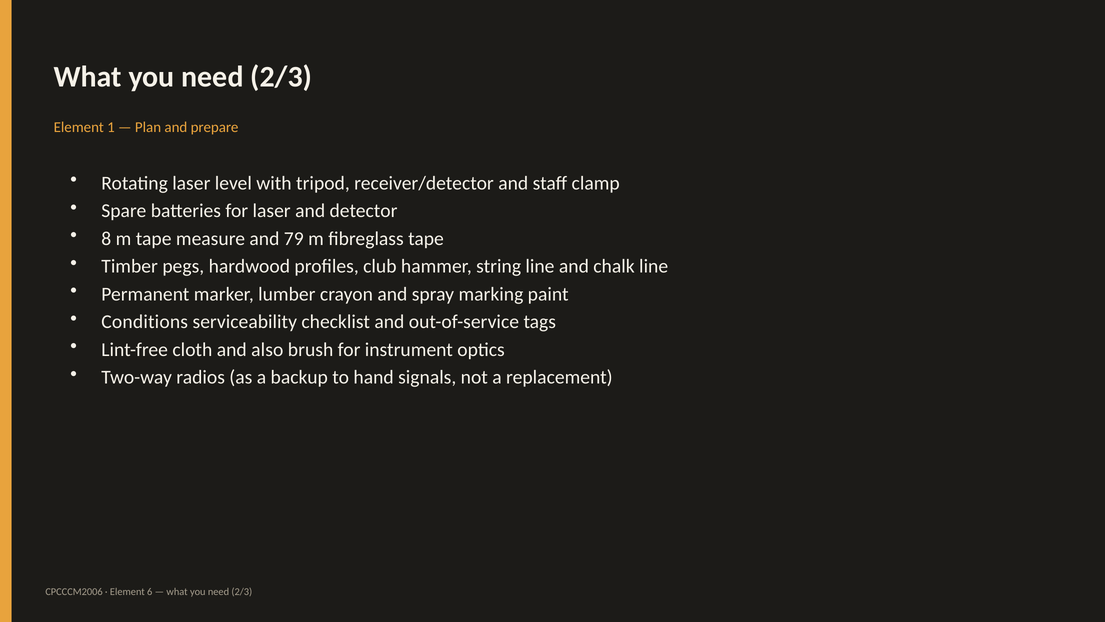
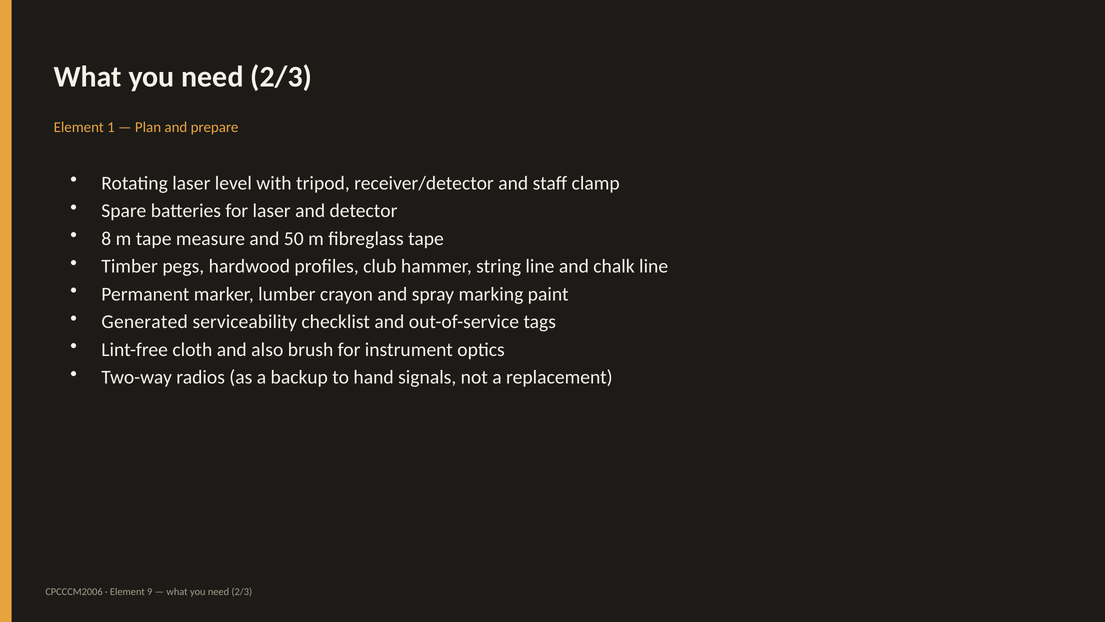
79: 79 -> 50 (294, 239)
Conditions: Conditions -> Generated (145, 322)
6: 6 -> 9 (150, 591)
